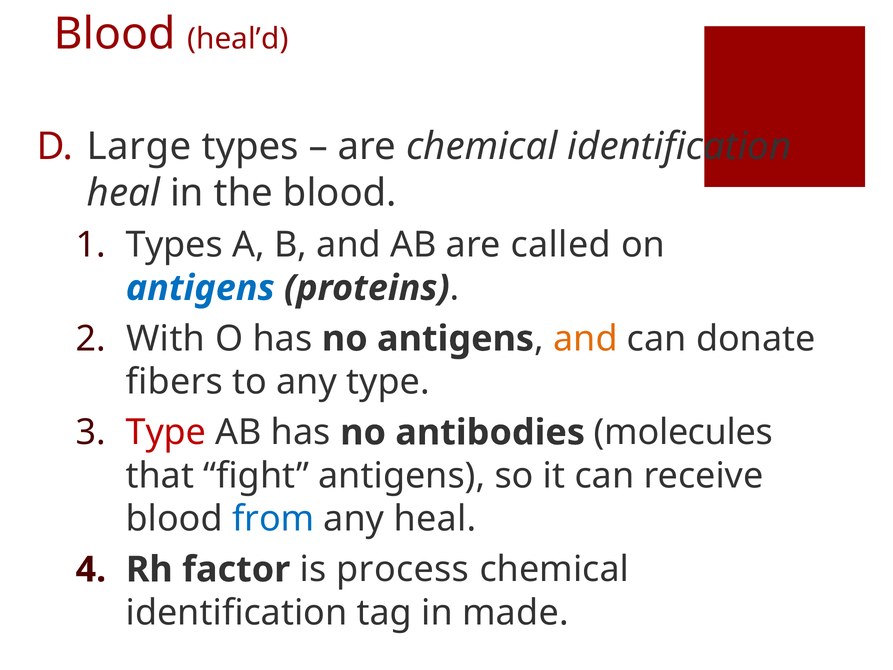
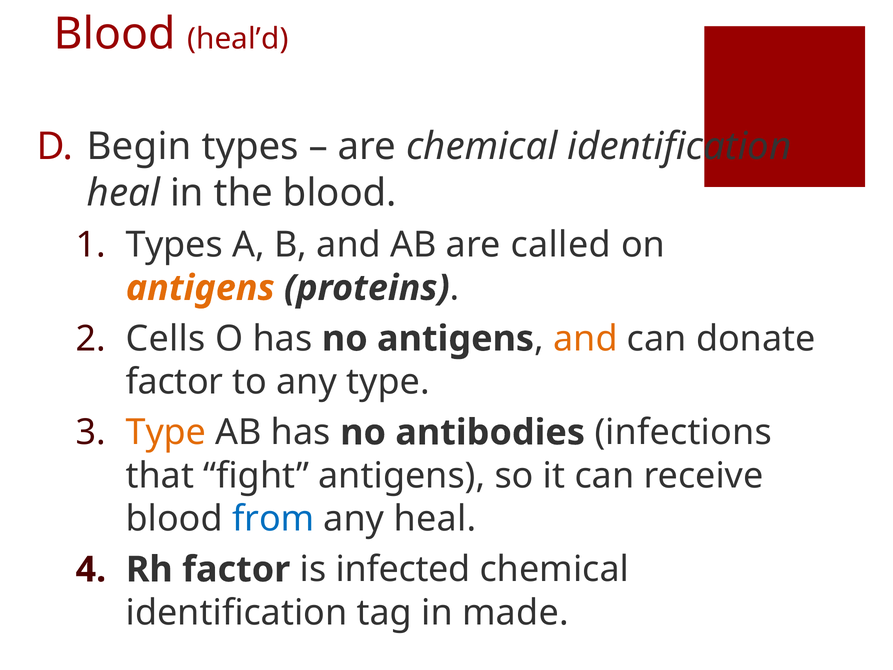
Large: Large -> Begin (139, 147)
antigens colour: blue -> orange (200, 288)
With: With -> Cells (166, 339)
fibers: fibers -> factor (175, 382)
Type colour: red -> orange (166, 432)
molecules: molecules -> infections (683, 432)
process: process -> infected (403, 569)
